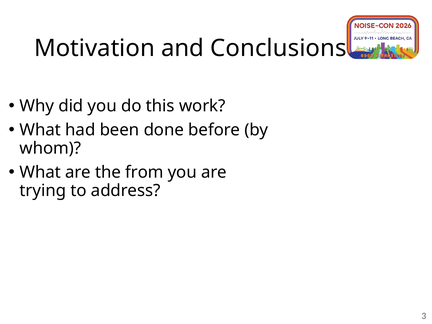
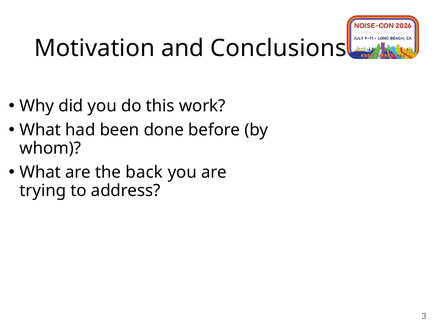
from: from -> back (144, 172)
